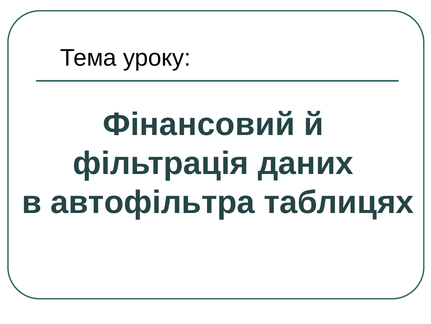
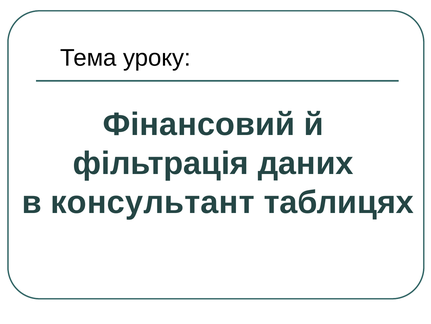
автофільтра: автофільтра -> консультант (153, 202)
